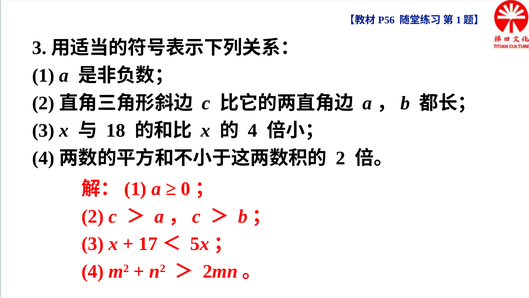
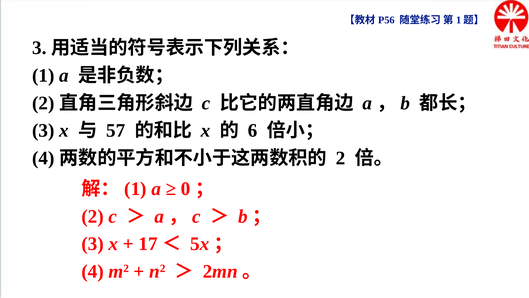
18: 18 -> 57 (116, 130)
4: 4 -> 6 (253, 130)
